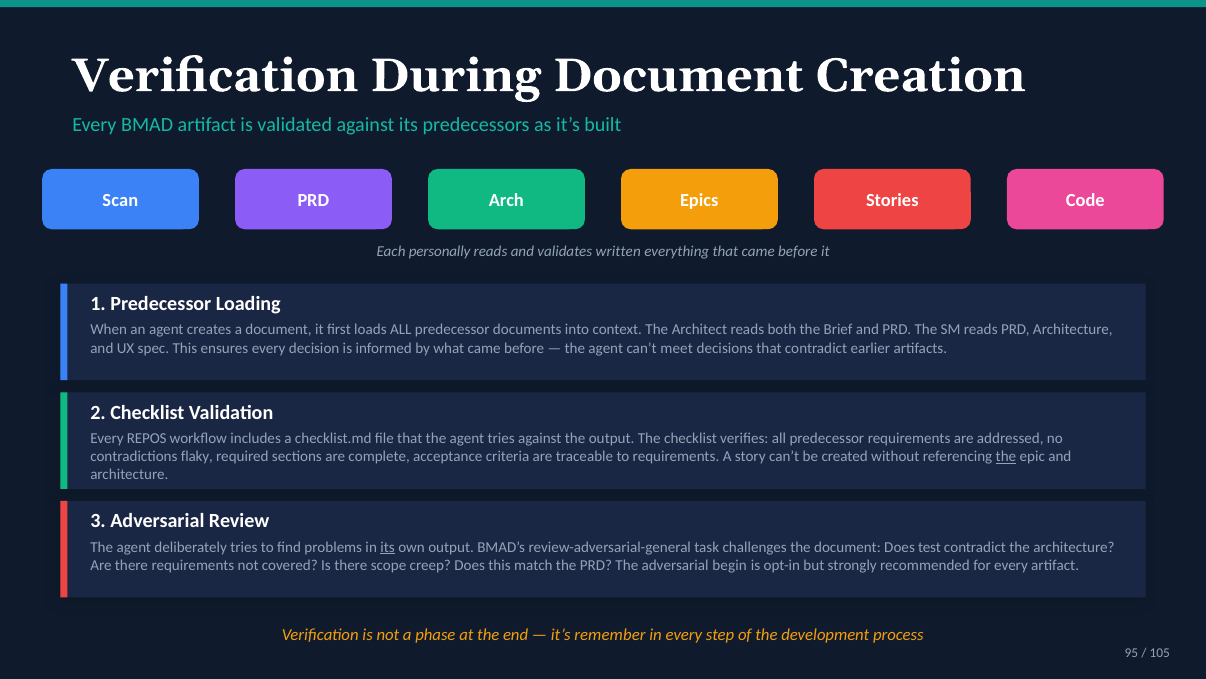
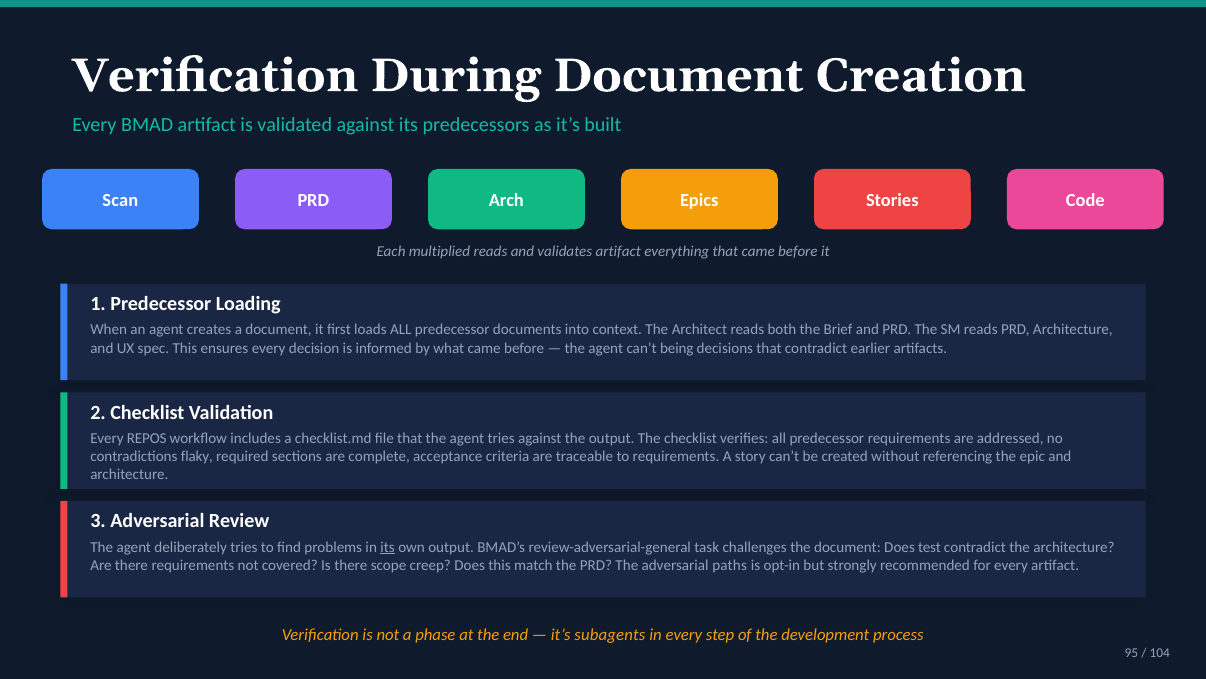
personally: personally -> multiplied (439, 251)
validates written: written -> artifact (618, 251)
meet: meet -> being (677, 348)
the underline: present -> none (1006, 456)
begin: begin -> paths (730, 565)
remember: remember -> subagents (610, 634)
105: 105 -> 104 (1160, 652)
